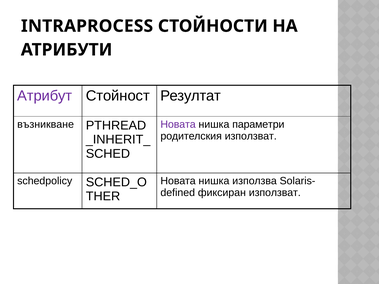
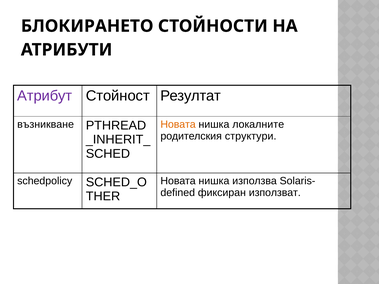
INTRAPROCESS: INTRAPROCESS -> БЛОКИРАНЕТО (87, 26)
Новата colour: purple -> orange (178, 124)
параметри: параметри -> локалните (258, 124)
родителския използват: използват -> структури (251, 136)
